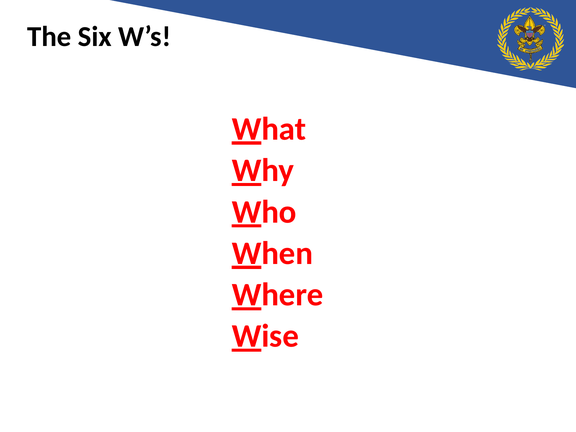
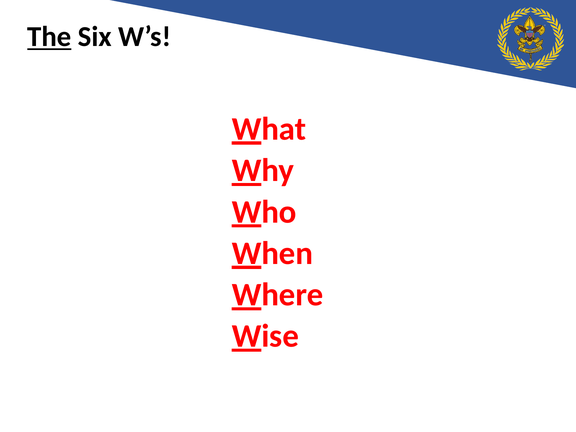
The underline: none -> present (49, 37)
